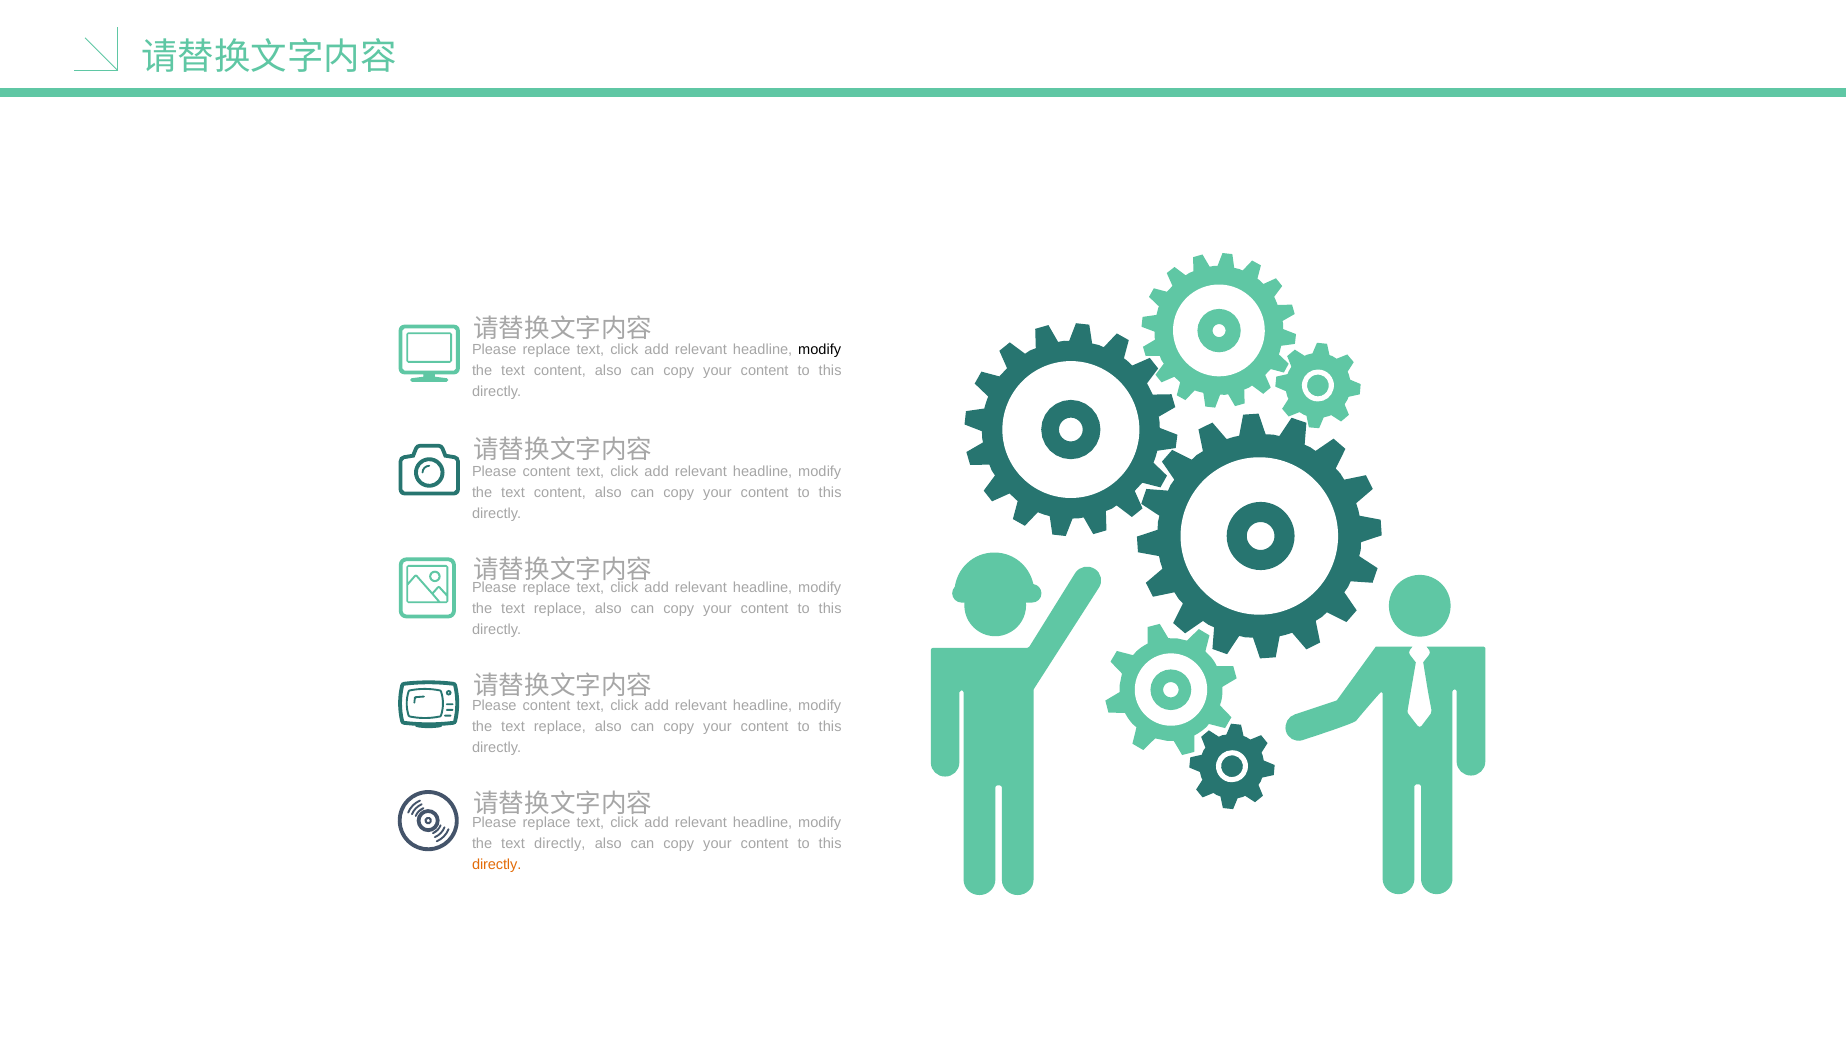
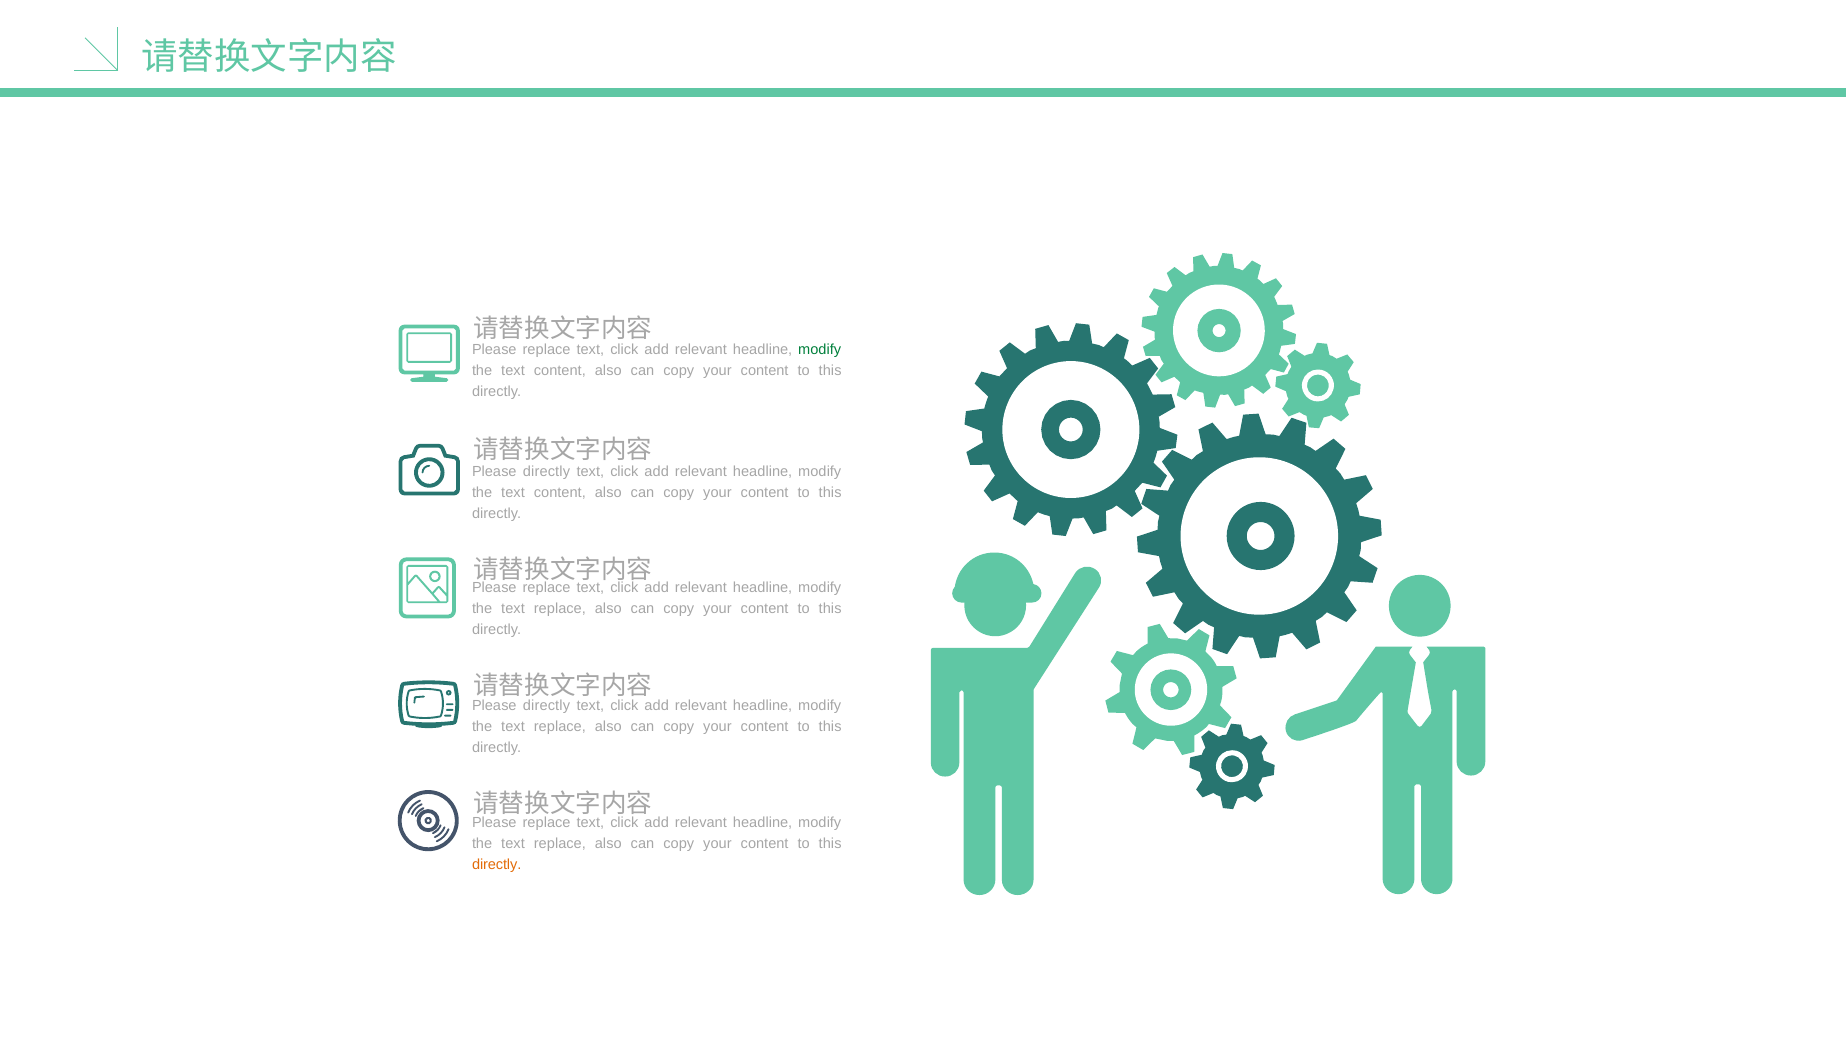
modify colour: black -> green (820, 349)
content: content -> directly (546, 472)
content: content -> directly (546, 705)
directly: directly -> replace (560, 843)
